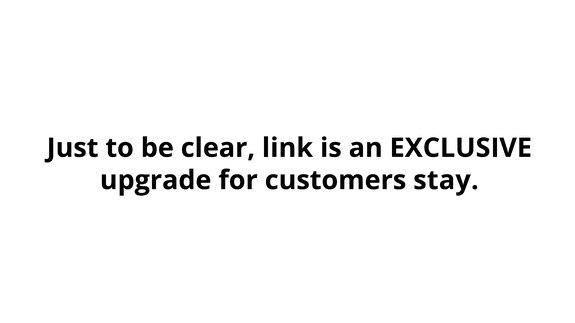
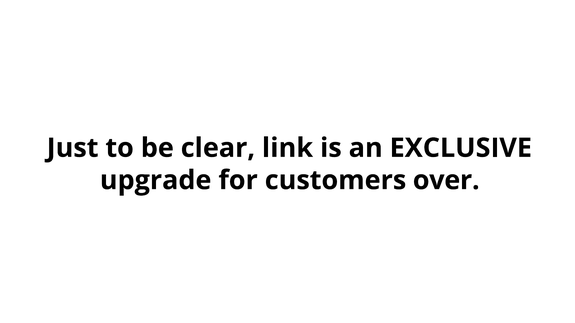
stay: stay -> over (446, 181)
